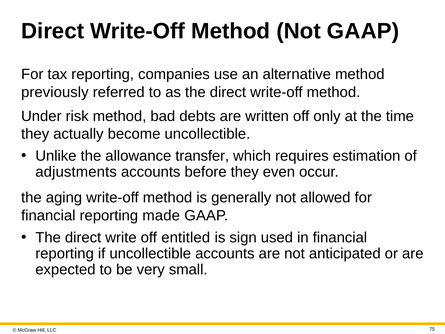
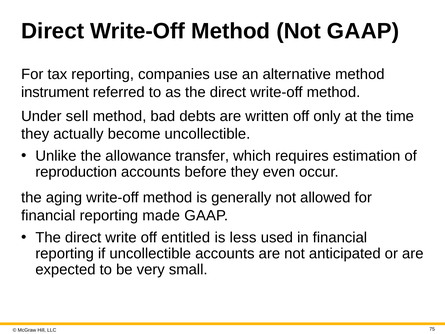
previously: previously -> instrument (55, 92)
risk: risk -> sell (77, 116)
adjustments: adjustments -> reproduction (76, 172)
sign: sign -> less (243, 237)
